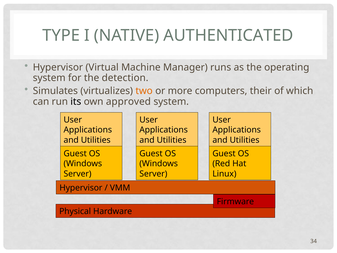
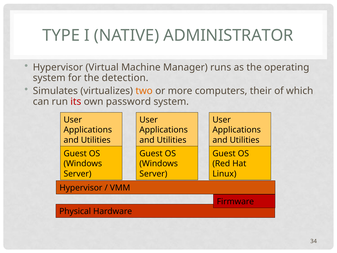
AUTHENTICATED: AUTHENTICATED -> ADMINISTRATOR (228, 35)
its colour: black -> red (76, 101)
approved: approved -> password (128, 101)
